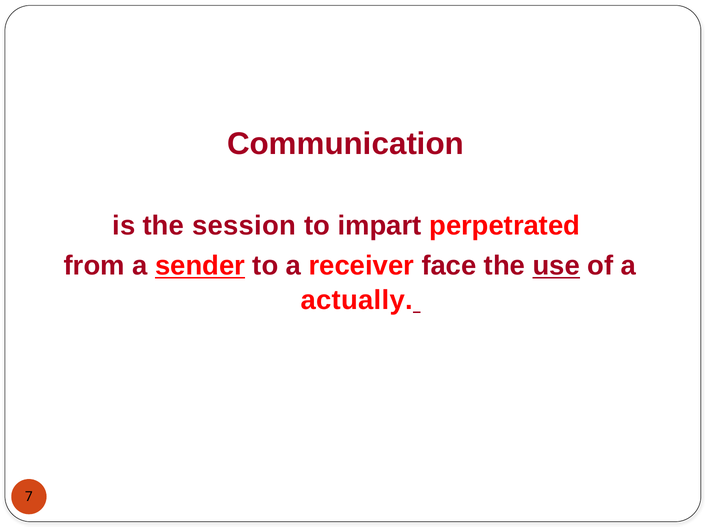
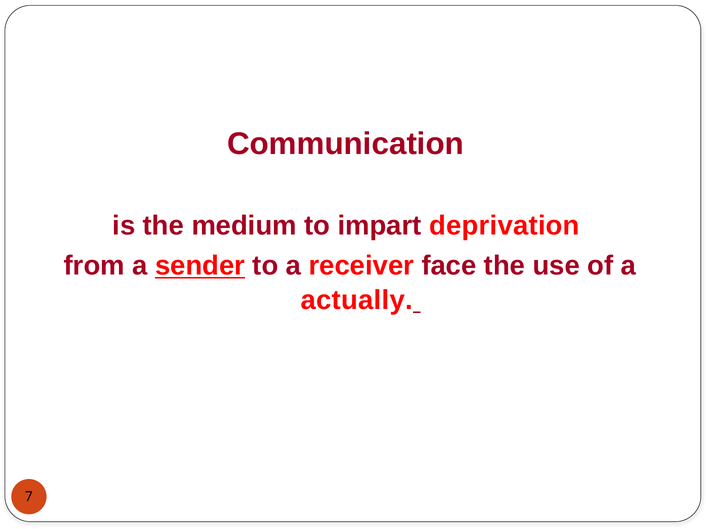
session: session -> medium (244, 226)
perpetrated: perpetrated -> deprivation (505, 226)
use underline: present -> none (556, 266)
